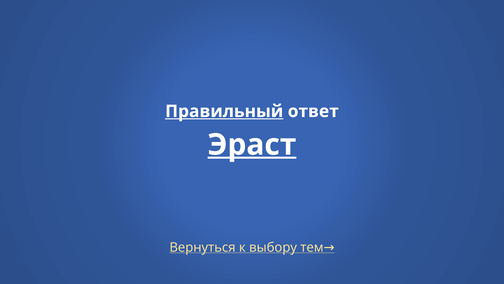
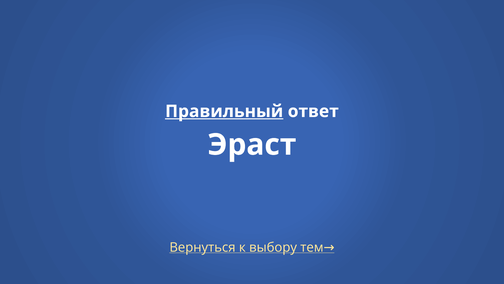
Эраст underline: present -> none (252, 145)
